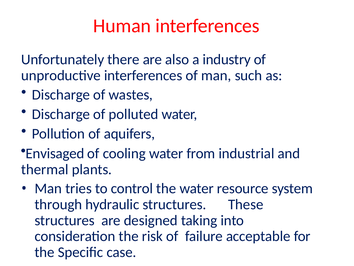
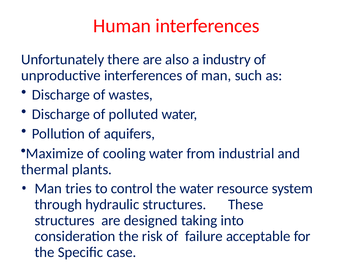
Envisaged: Envisaged -> Maximize (55, 153)
